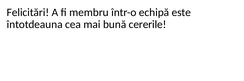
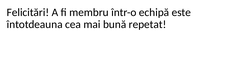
cererile: cererile -> repetat (148, 25)
